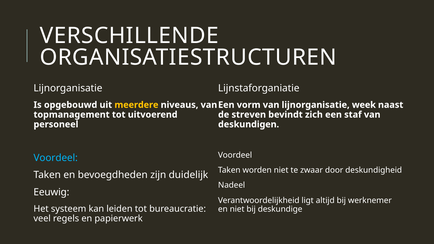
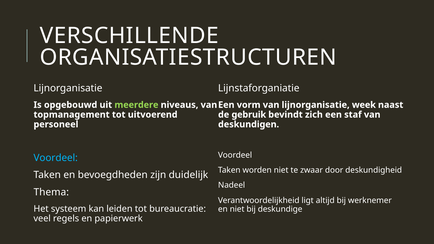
meerdere colour: yellow -> light green (136, 105)
streven: streven -> gebruik (249, 115)
Eeuwig: Eeuwig -> Thema (51, 192)
